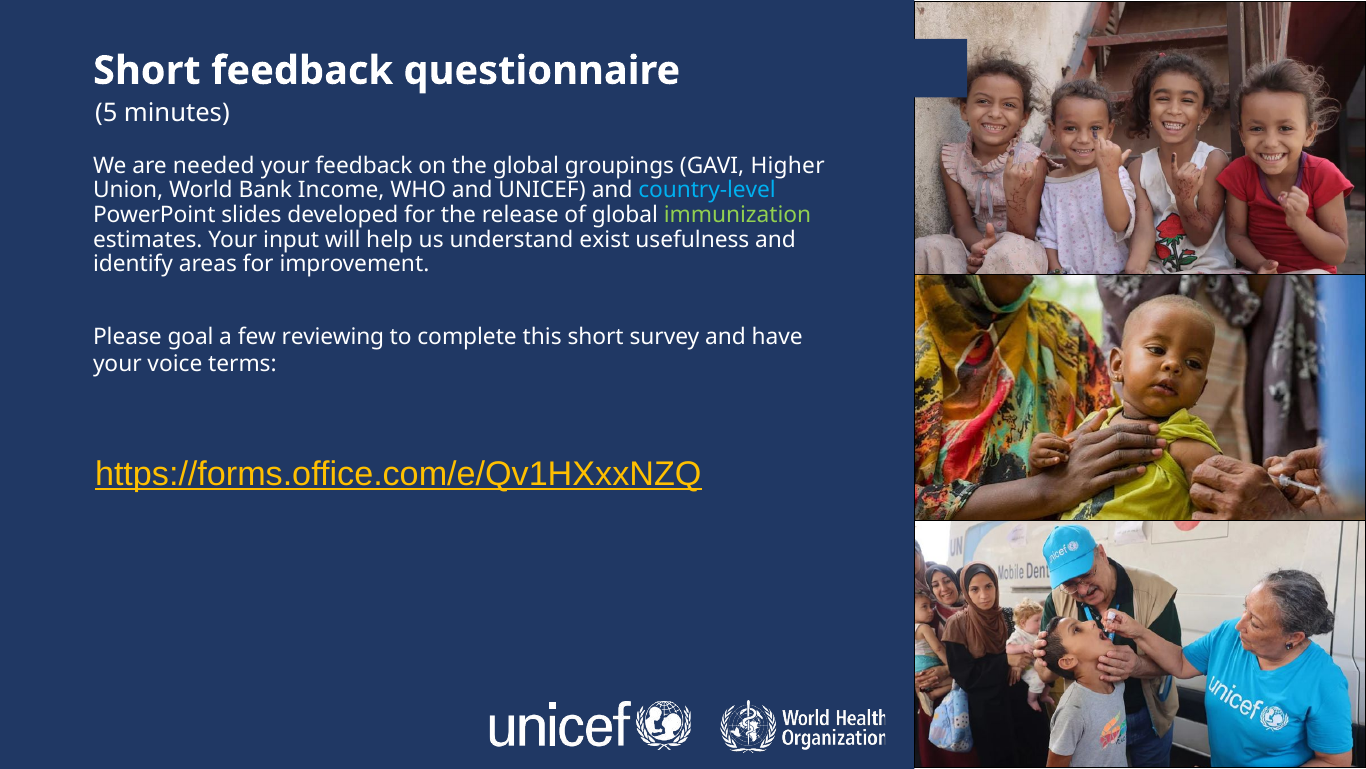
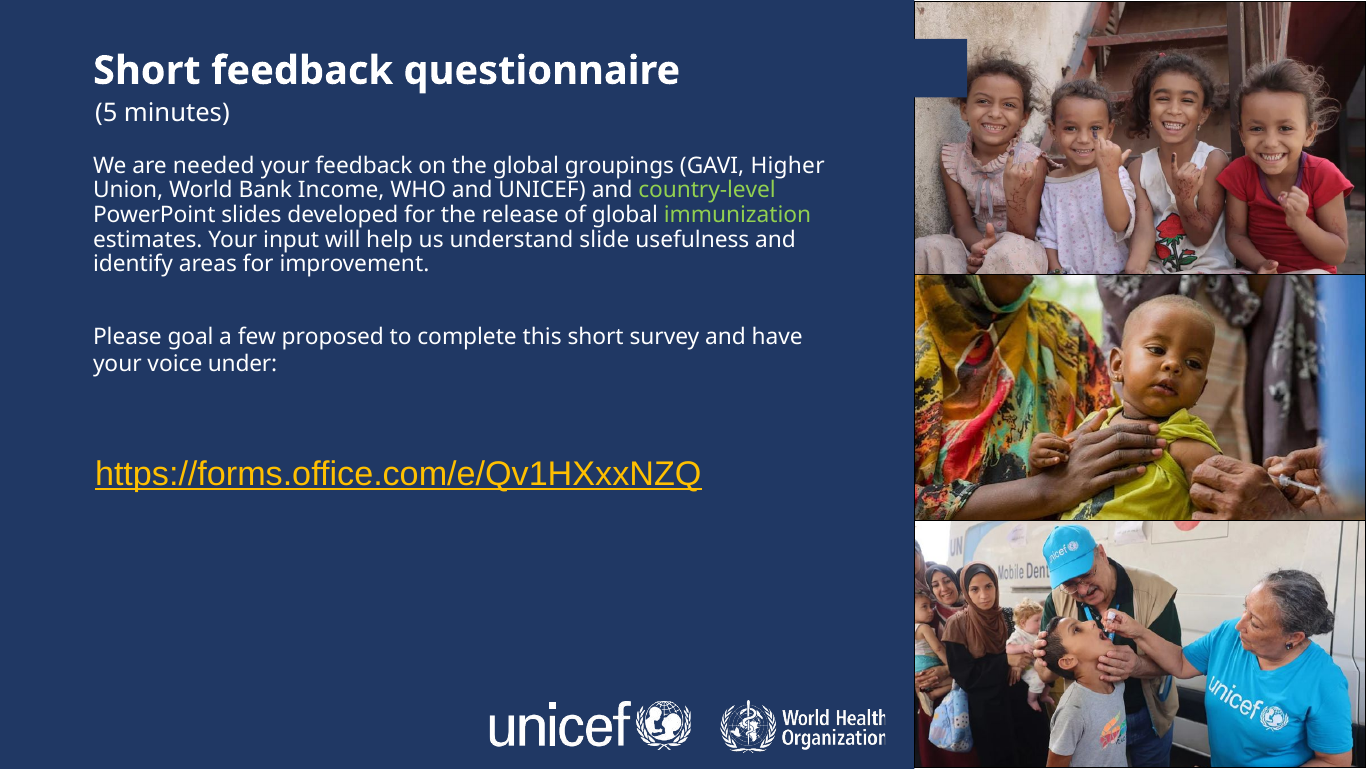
country-level colour: light blue -> light green (707, 190)
exist: exist -> slide (604, 239)
reviewing: reviewing -> proposed (333, 336)
terms: terms -> under (243, 364)
